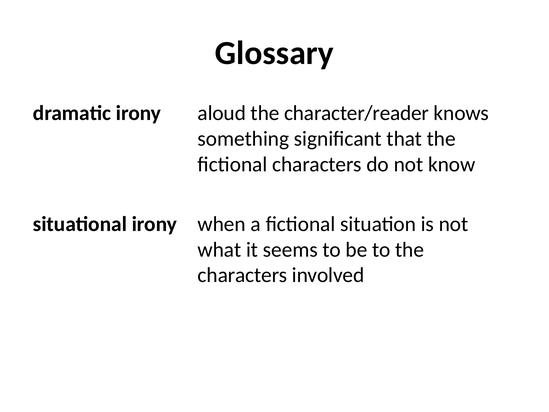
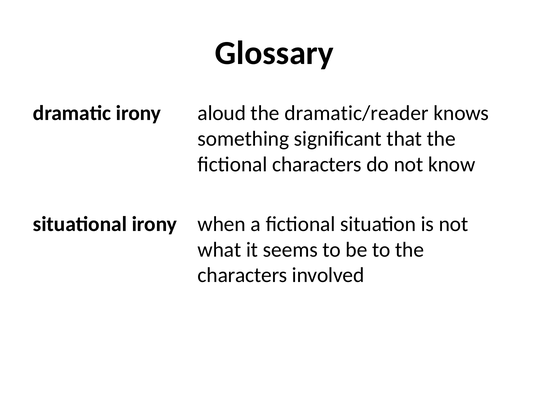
character/reader: character/reader -> dramatic/reader (356, 113)
